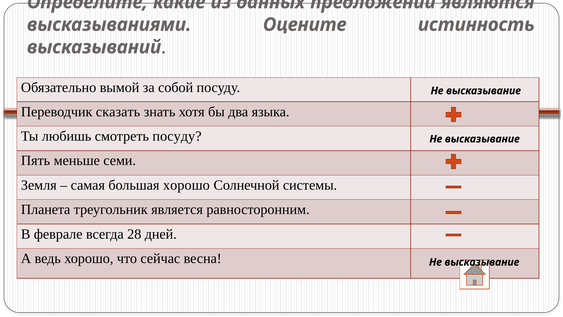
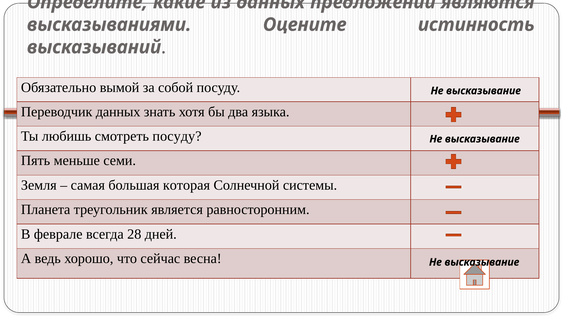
Переводчик сказать: сказать -> данных (118, 112)
большая хорошо: хорошо -> которая (186, 185)
